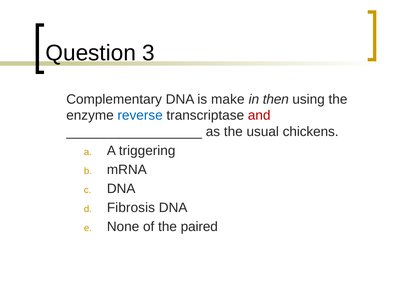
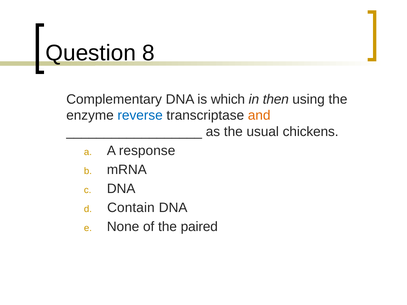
3: 3 -> 8 (148, 53)
make: make -> which (228, 99)
and colour: red -> orange (259, 116)
triggering: triggering -> response (147, 151)
Fibrosis: Fibrosis -> Contain (131, 208)
